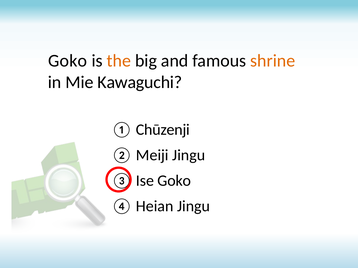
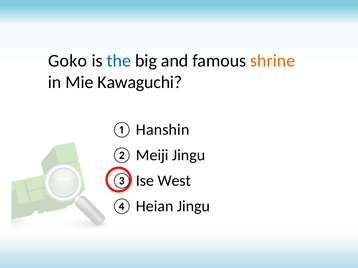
the colour: orange -> blue (119, 61)
Chūzenji: Chūzenji -> Hanshin (163, 130)
Ise Goko: Goko -> West (174, 181)
